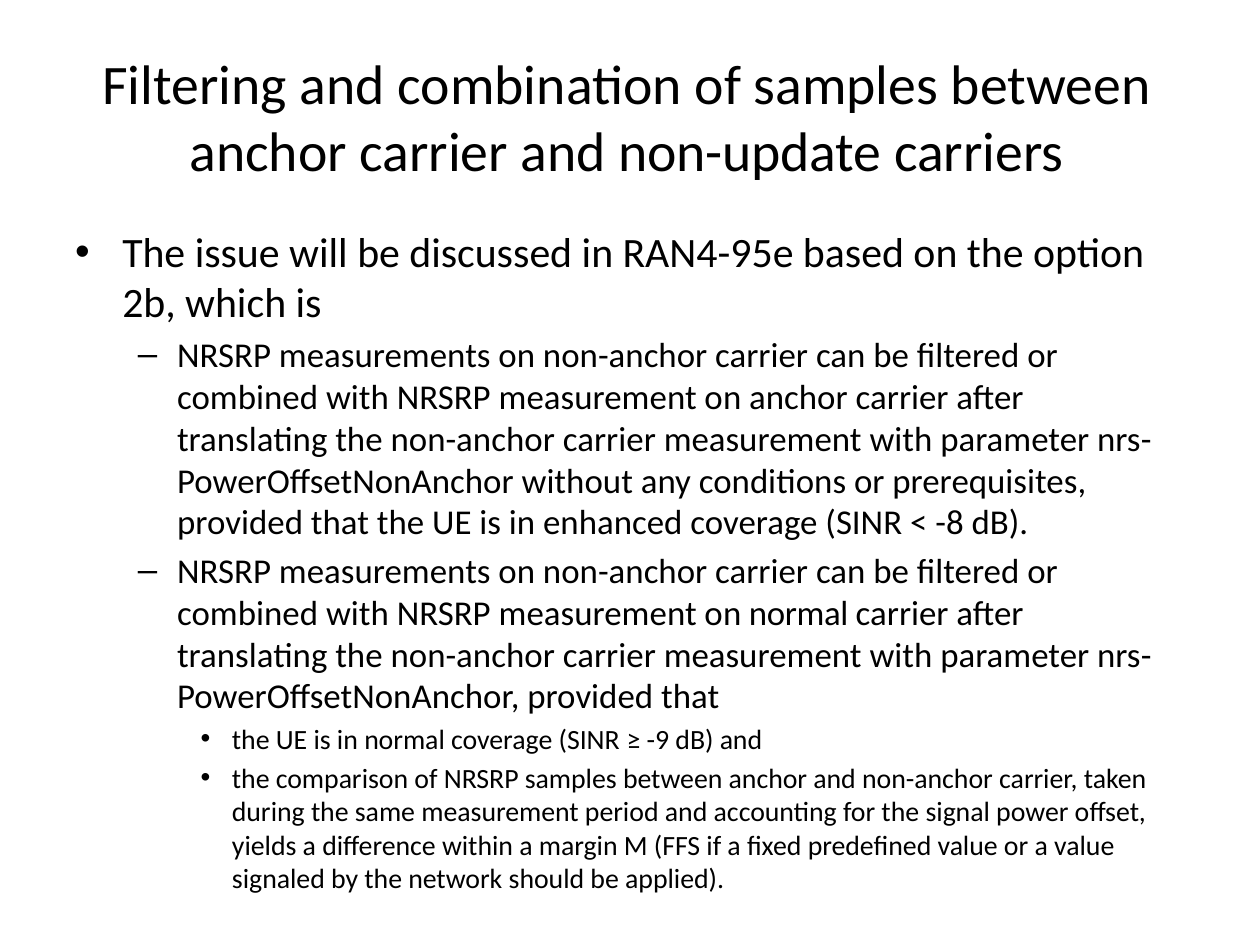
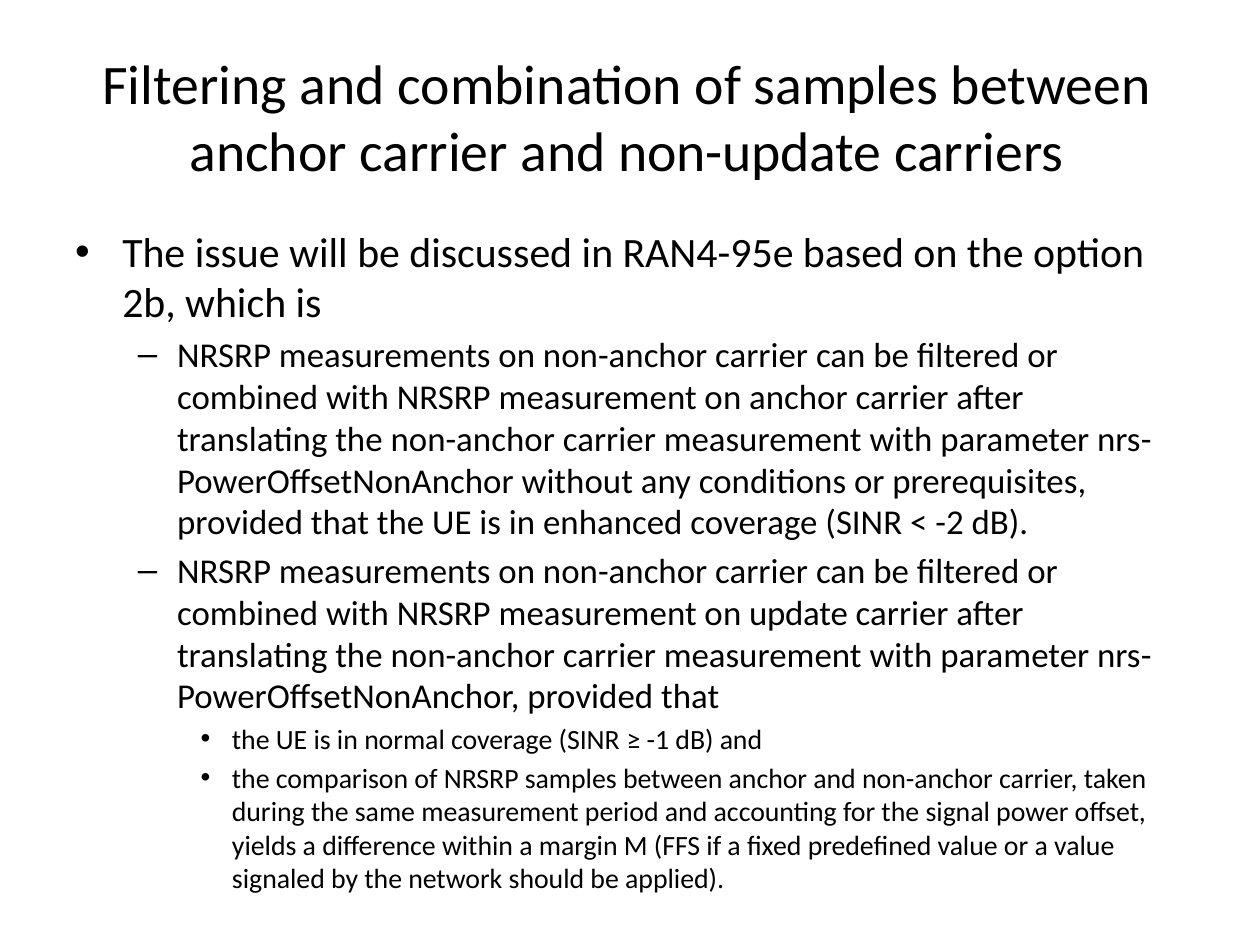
-8: -8 -> -2 (950, 524)
on normal: normal -> update (799, 614)
-9: -9 -> -1 (658, 741)
